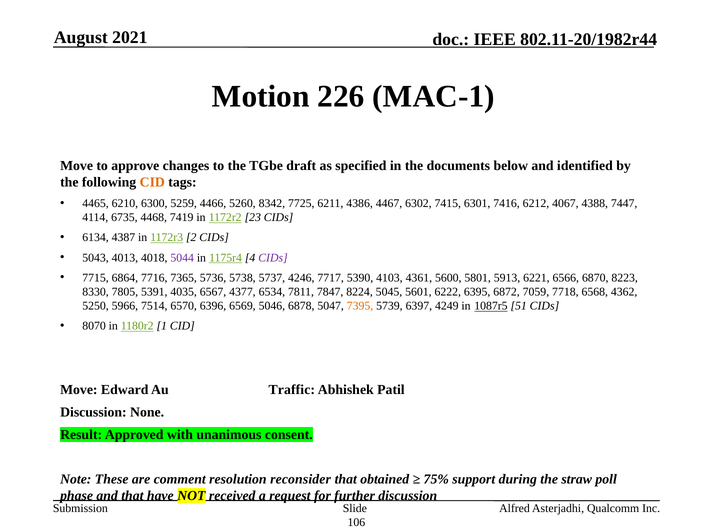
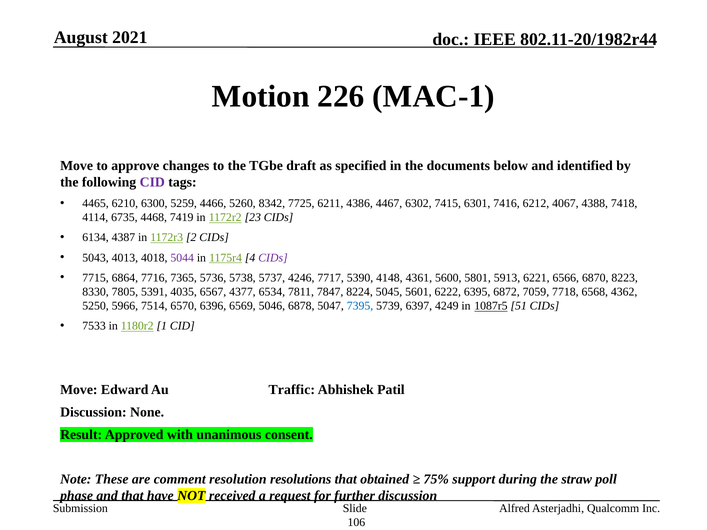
CID colour: orange -> purple (152, 182)
7447: 7447 -> 7418 (624, 204)
4103: 4103 -> 4148 (389, 278)
7395 colour: orange -> blue (360, 306)
8070: 8070 -> 7533 (94, 326)
reconsider: reconsider -> resolutions (301, 480)
